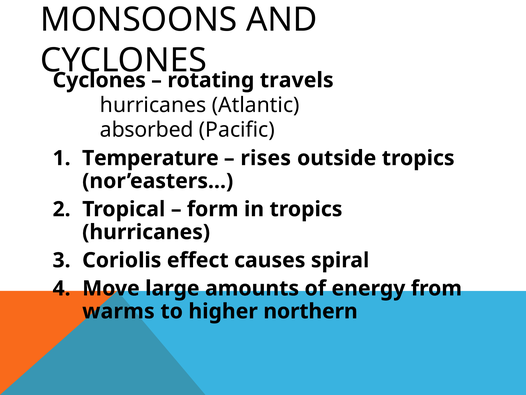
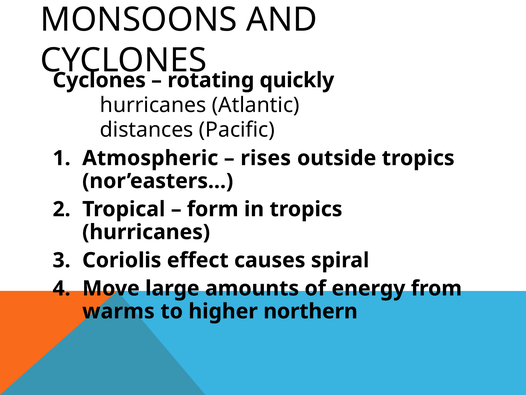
travels: travels -> quickly (297, 80)
absorbed: absorbed -> distances (147, 130)
Temperature: Temperature -> Atmospheric (150, 158)
